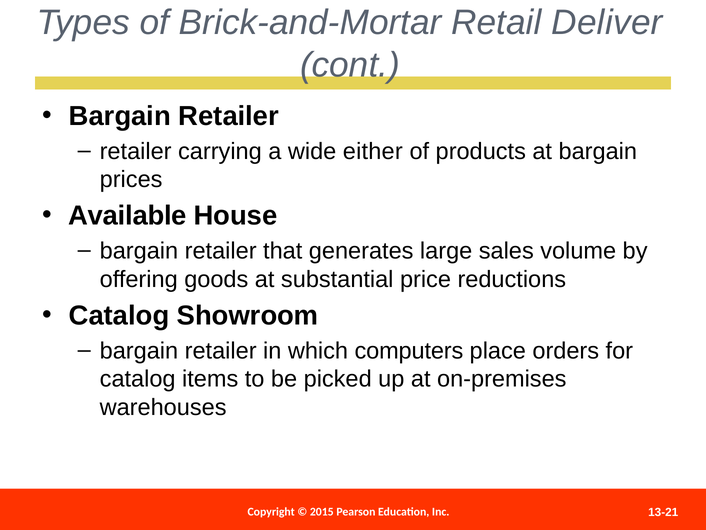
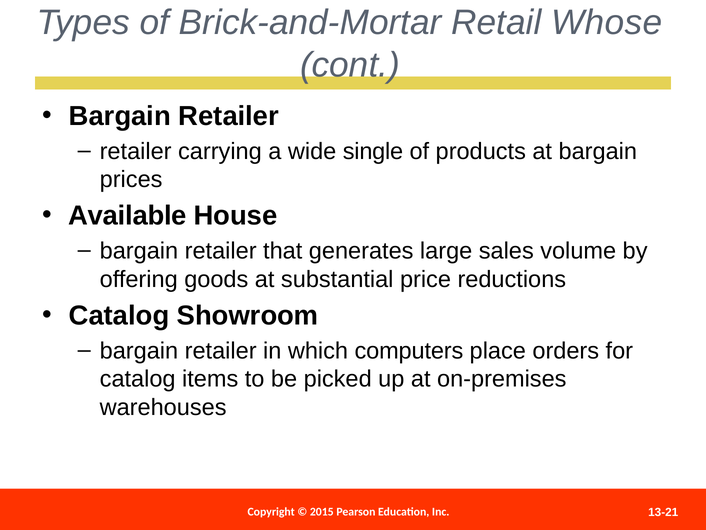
Deliver: Deliver -> Whose (607, 22)
either: either -> single (373, 151)
